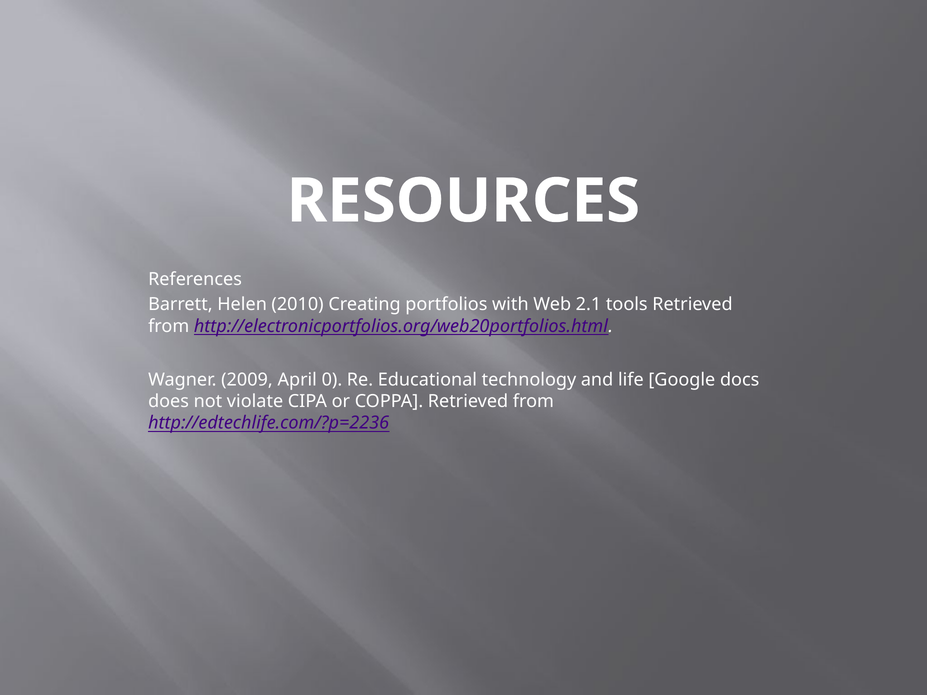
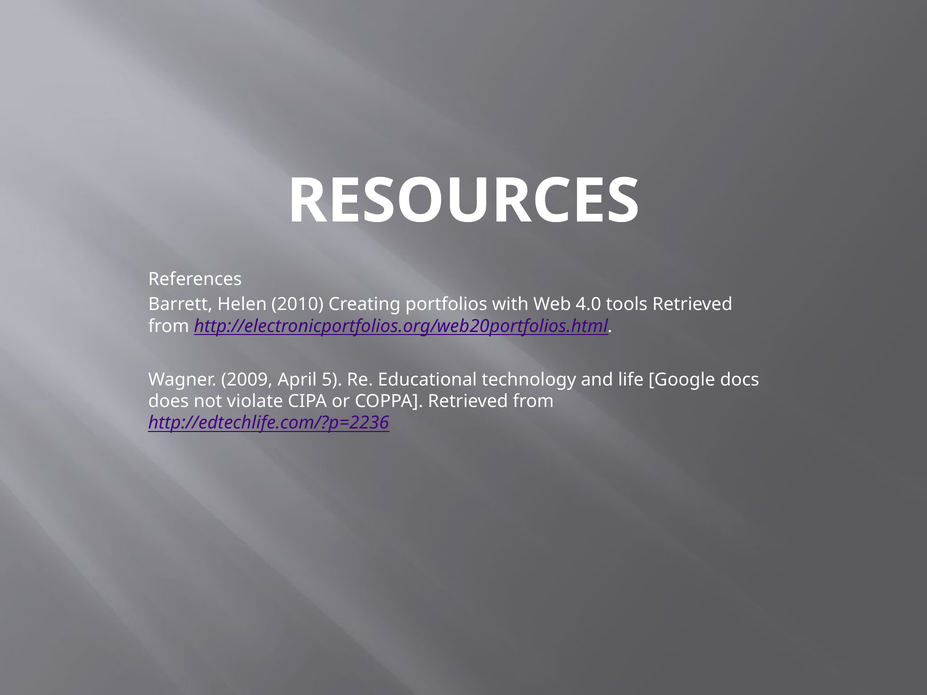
2.1: 2.1 -> 4.0 (588, 305)
0: 0 -> 5 (332, 380)
